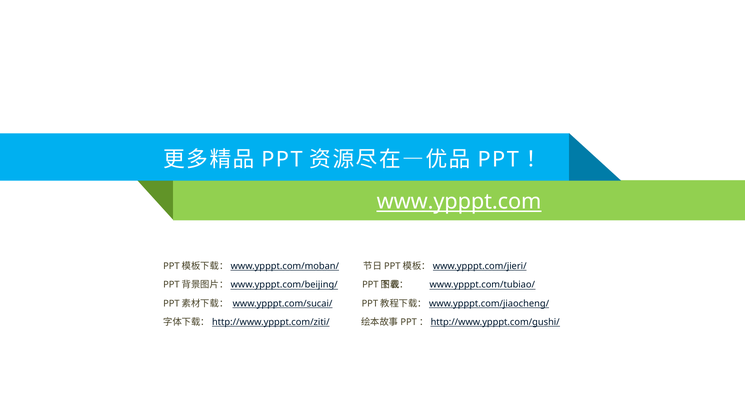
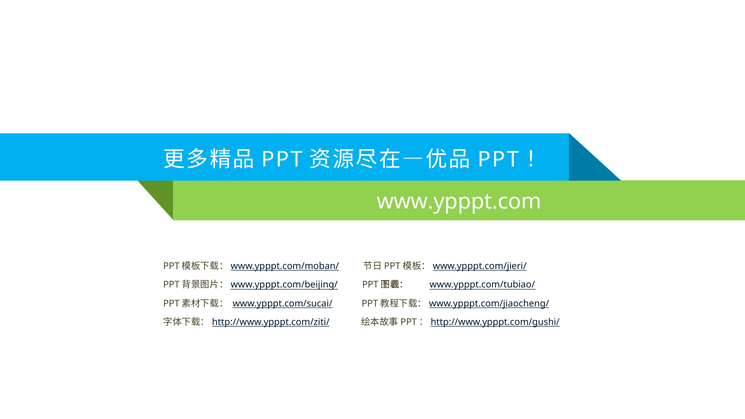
www.ypppt.com underline: present -> none (459, 202)
